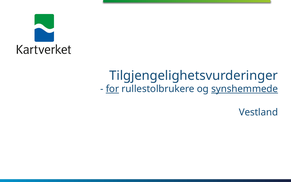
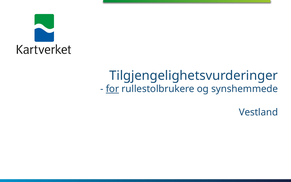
synshemmede underline: present -> none (245, 89)
